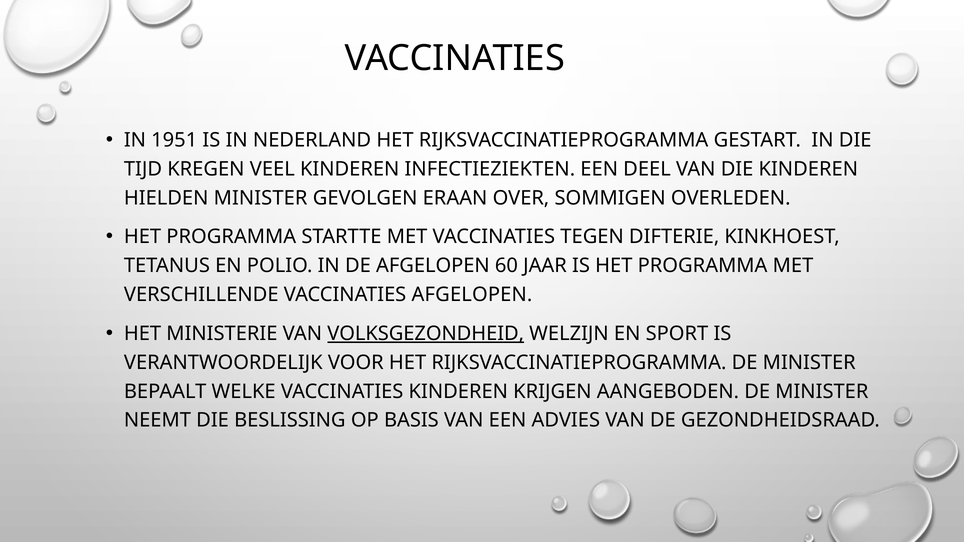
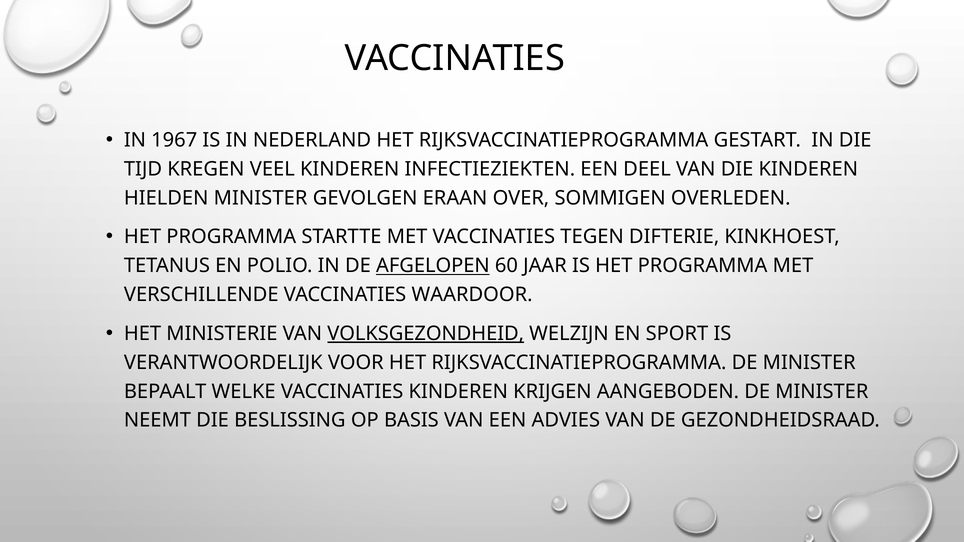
1951: 1951 -> 1967 (174, 140)
AFGELOPEN underline: none -> present (433, 266)
VACCINATIES AFGELOPEN: AFGELOPEN -> WAARDOOR (472, 295)
